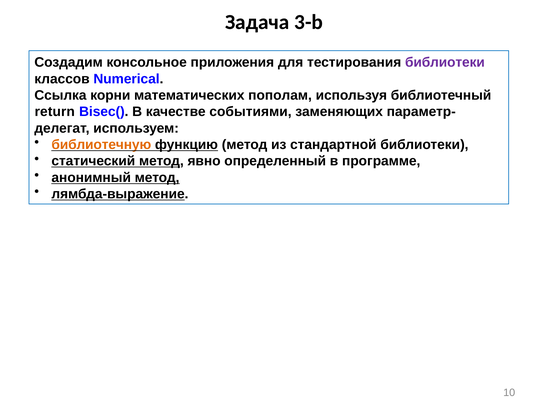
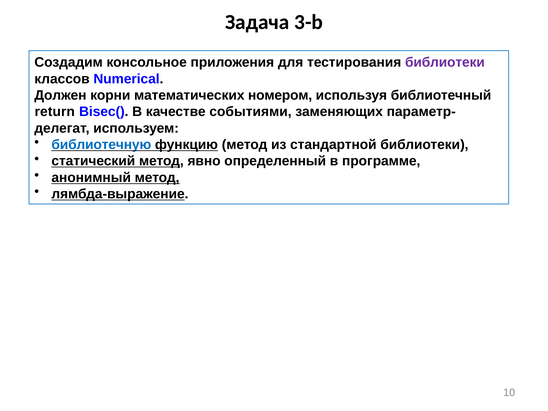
Ссылка: Ссылка -> Должен (60, 95)
пополам: пополам -> номером (280, 95)
библиотечную colour: orange -> blue (101, 145)
